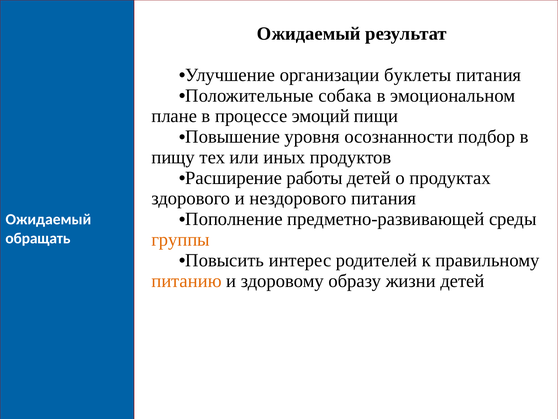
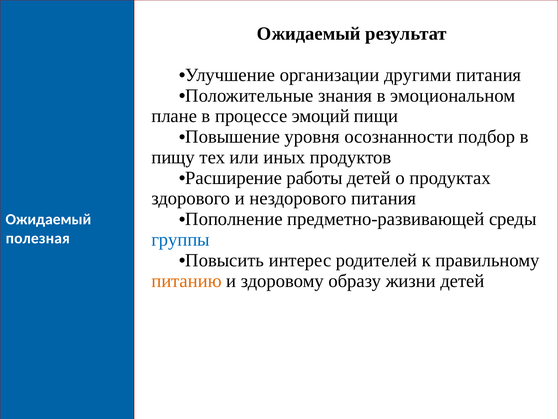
буклеты: буклеты -> другими (418, 75)
собака: собака -> знания (345, 95)
группы colour: orange -> blue (181, 239)
обращать: обращать -> полезная (38, 238)
